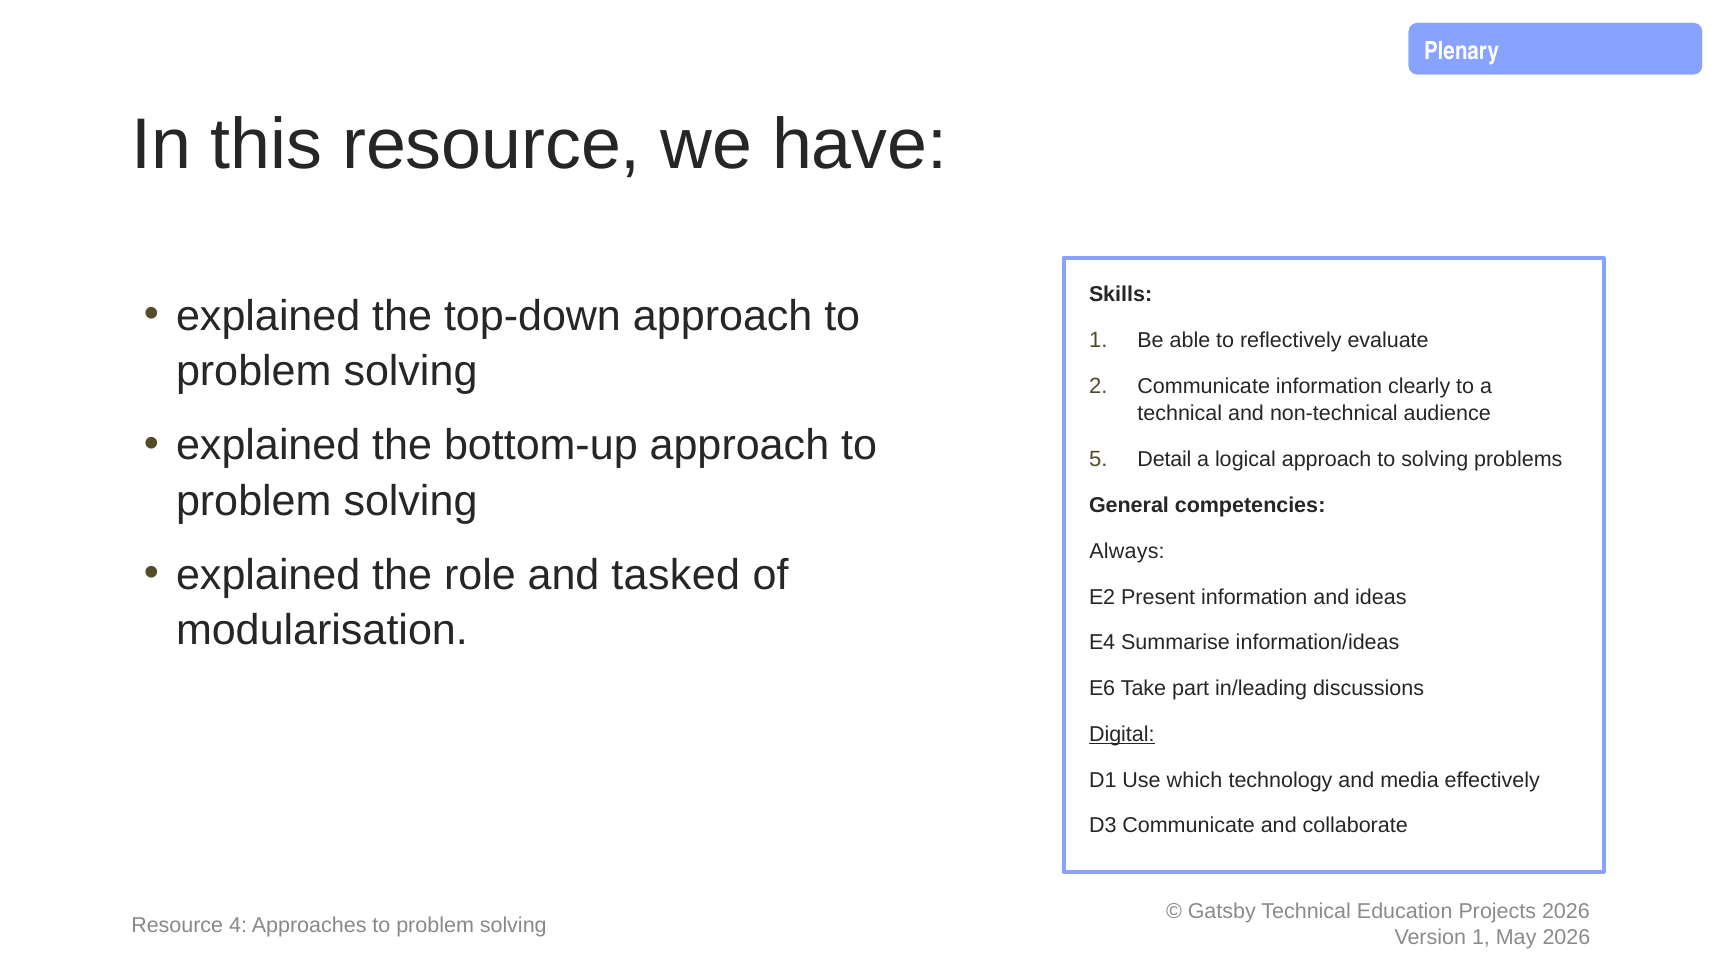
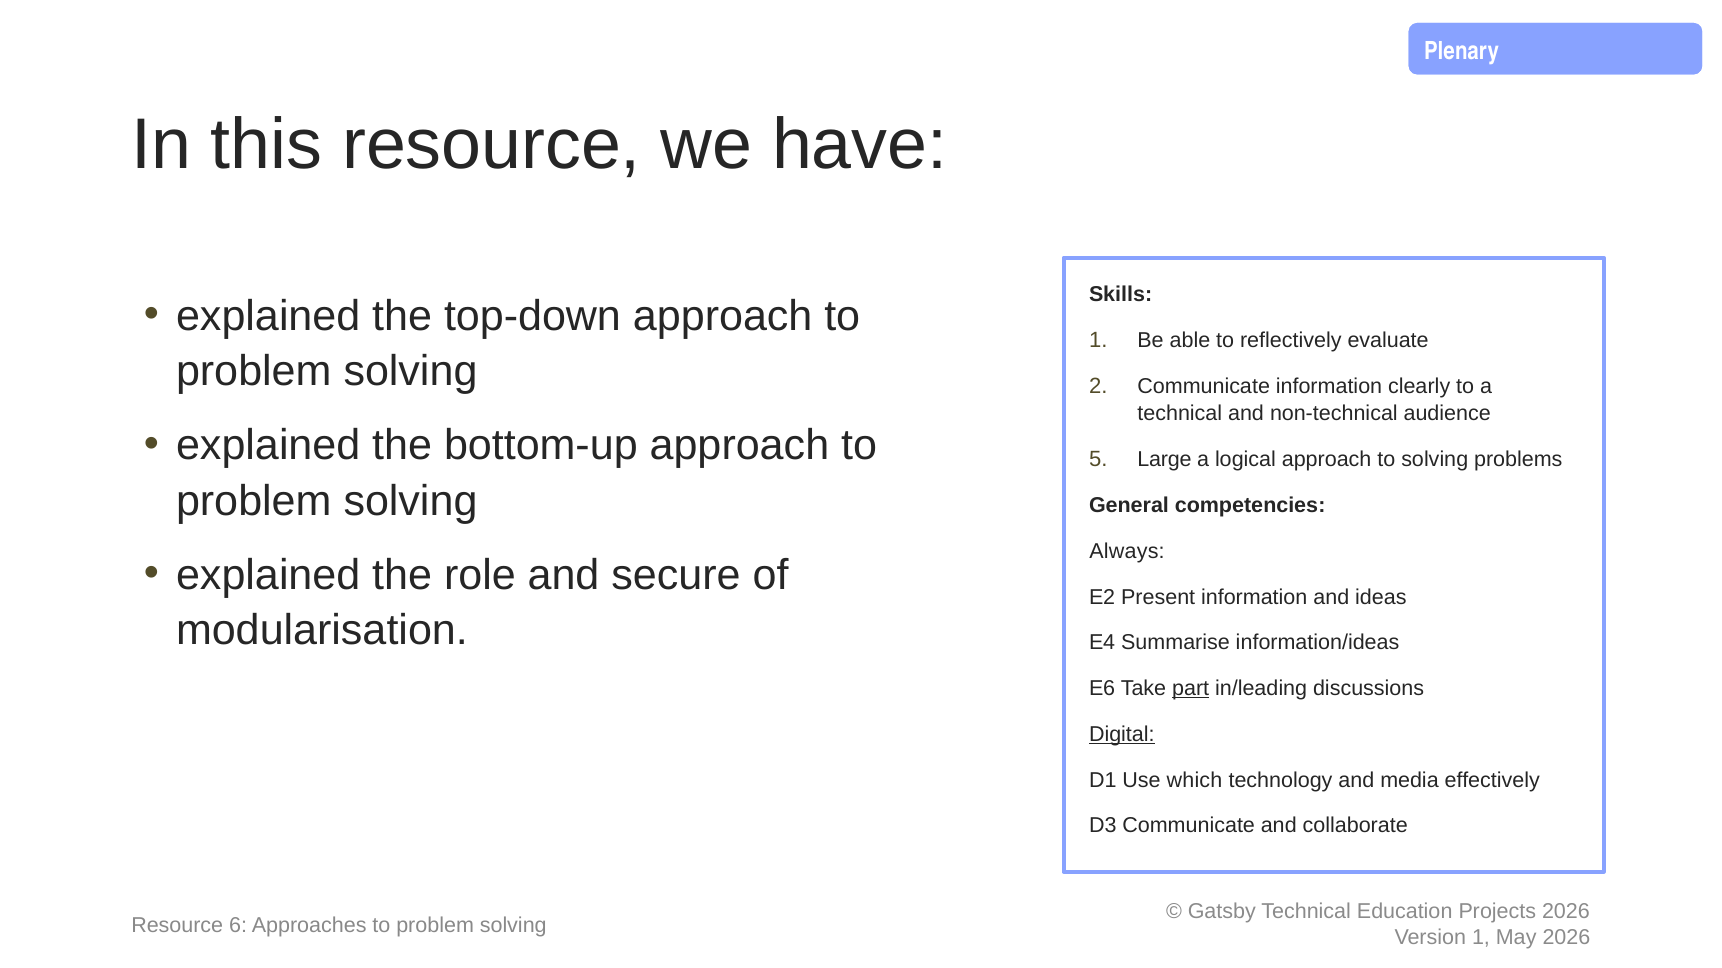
Detail: Detail -> Large (1164, 460)
tasked: tasked -> secure (676, 575)
part underline: none -> present (1191, 689)
4: 4 -> 6 (238, 926)
